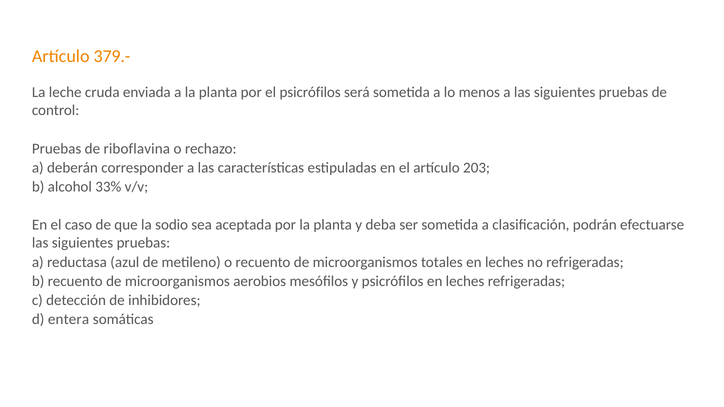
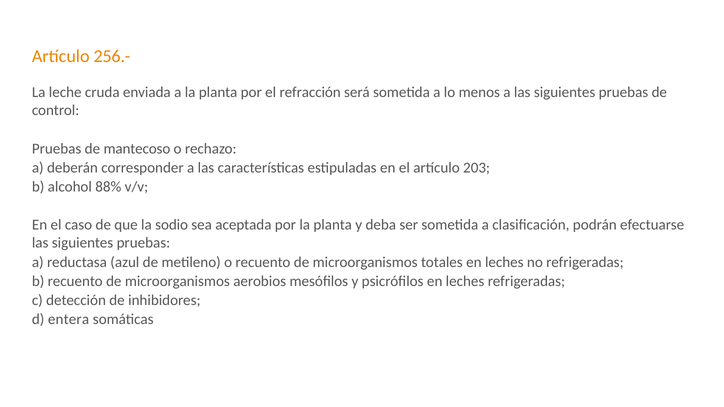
379.-: 379.- -> 256.- (112, 57)
el psicrófilos: psicrófilos -> refracción (310, 92)
riboflavina: riboflavina -> mantecoso (137, 149)
33%: 33% -> 88% (108, 187)
